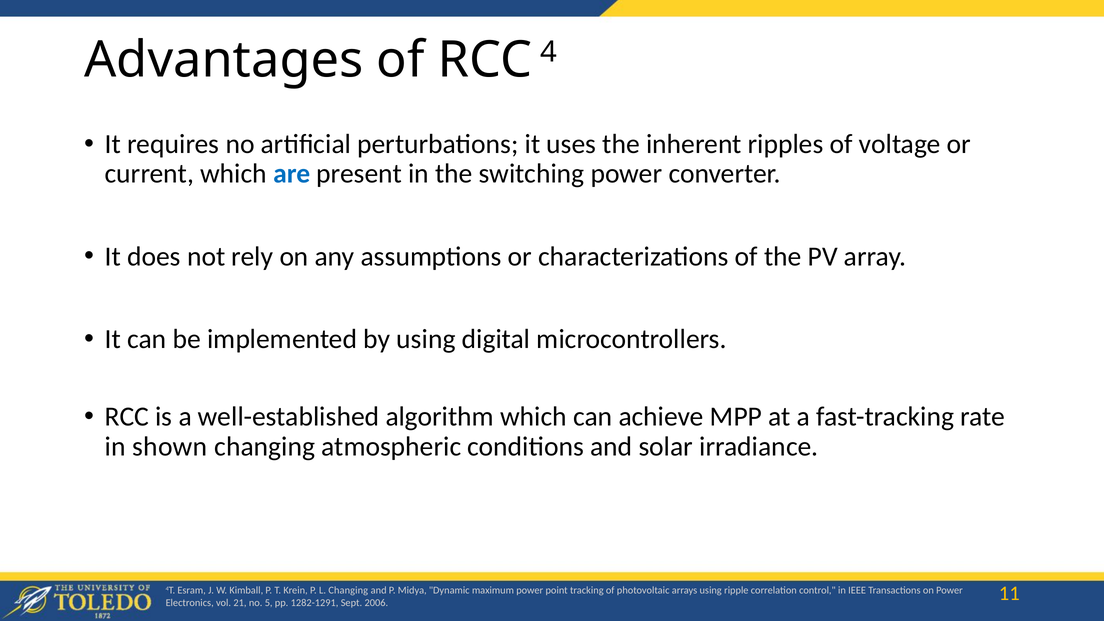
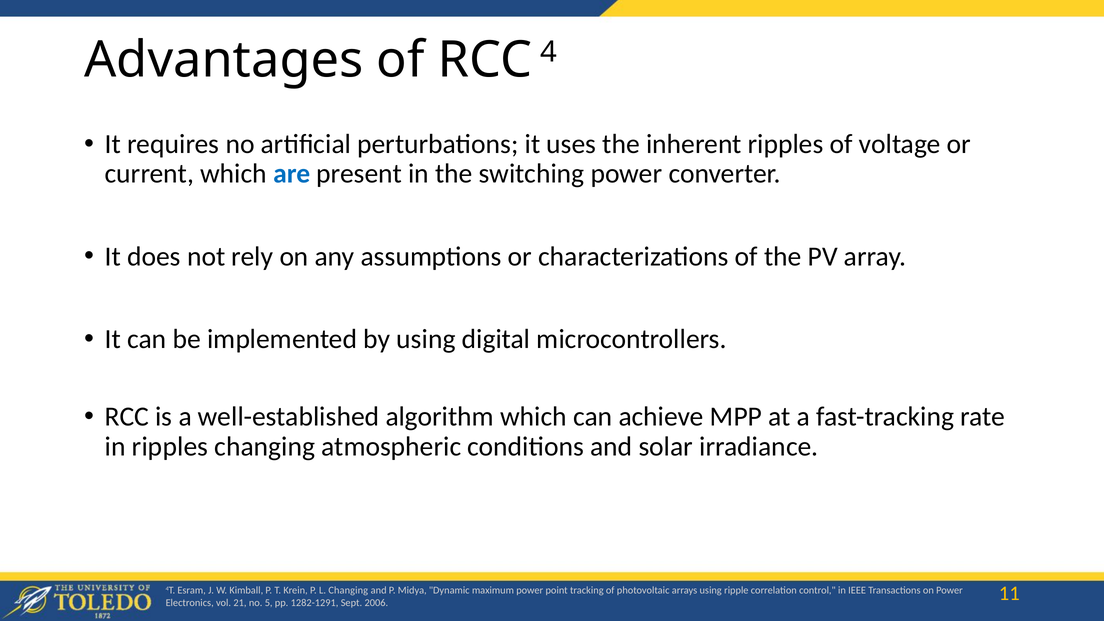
in shown: shown -> ripples (170, 446)
